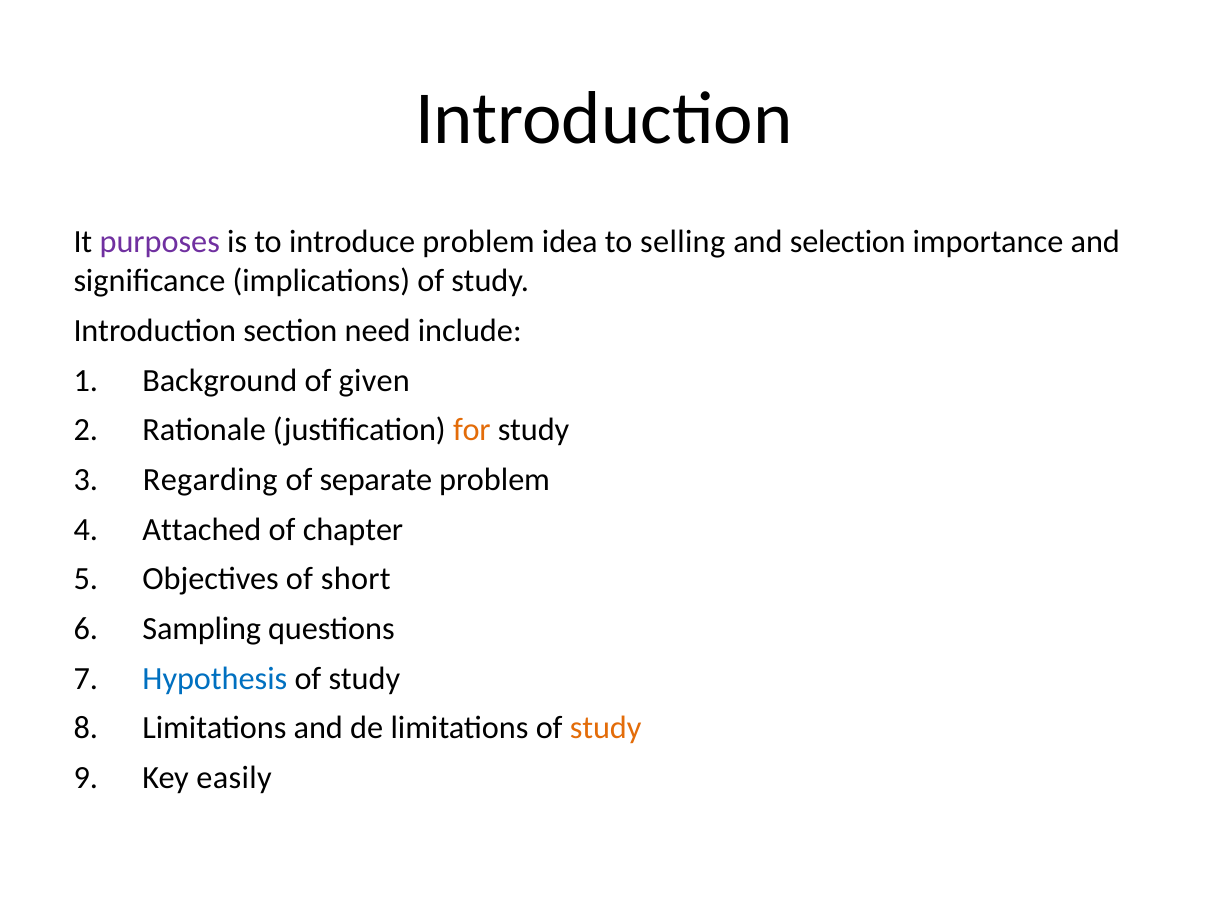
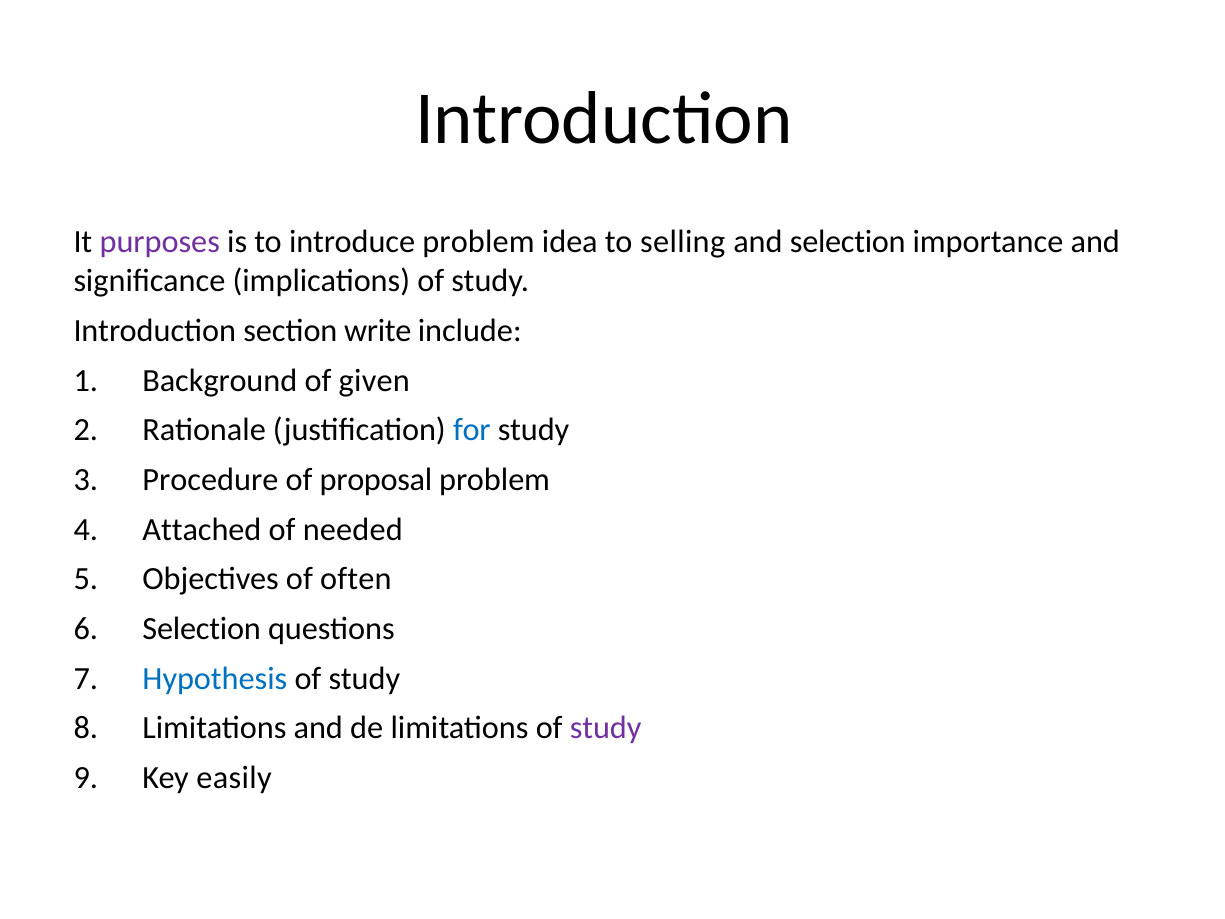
need: need -> write (378, 331)
for colour: orange -> blue (472, 430)
Regarding: Regarding -> Procedure (210, 480)
separate: separate -> proposal (376, 480)
chapter: chapter -> needed (353, 529)
short: short -> often (356, 579)
Sampling: Sampling -> Selection (202, 629)
study colour: orange -> purple (606, 728)
